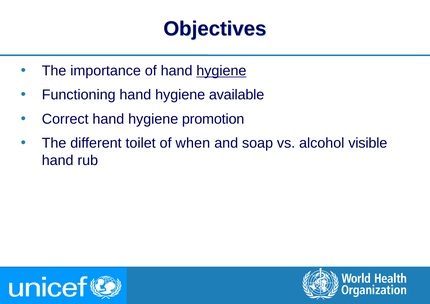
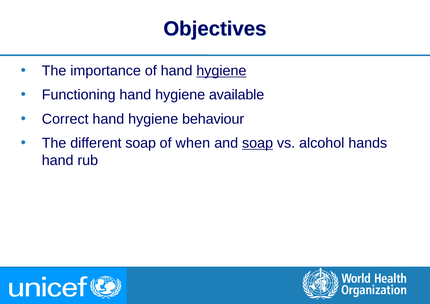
promotion: promotion -> behaviour (213, 119)
different toilet: toilet -> soap (141, 143)
soap underline: none -> present (258, 143)
visible: visible -> hands (368, 143)
